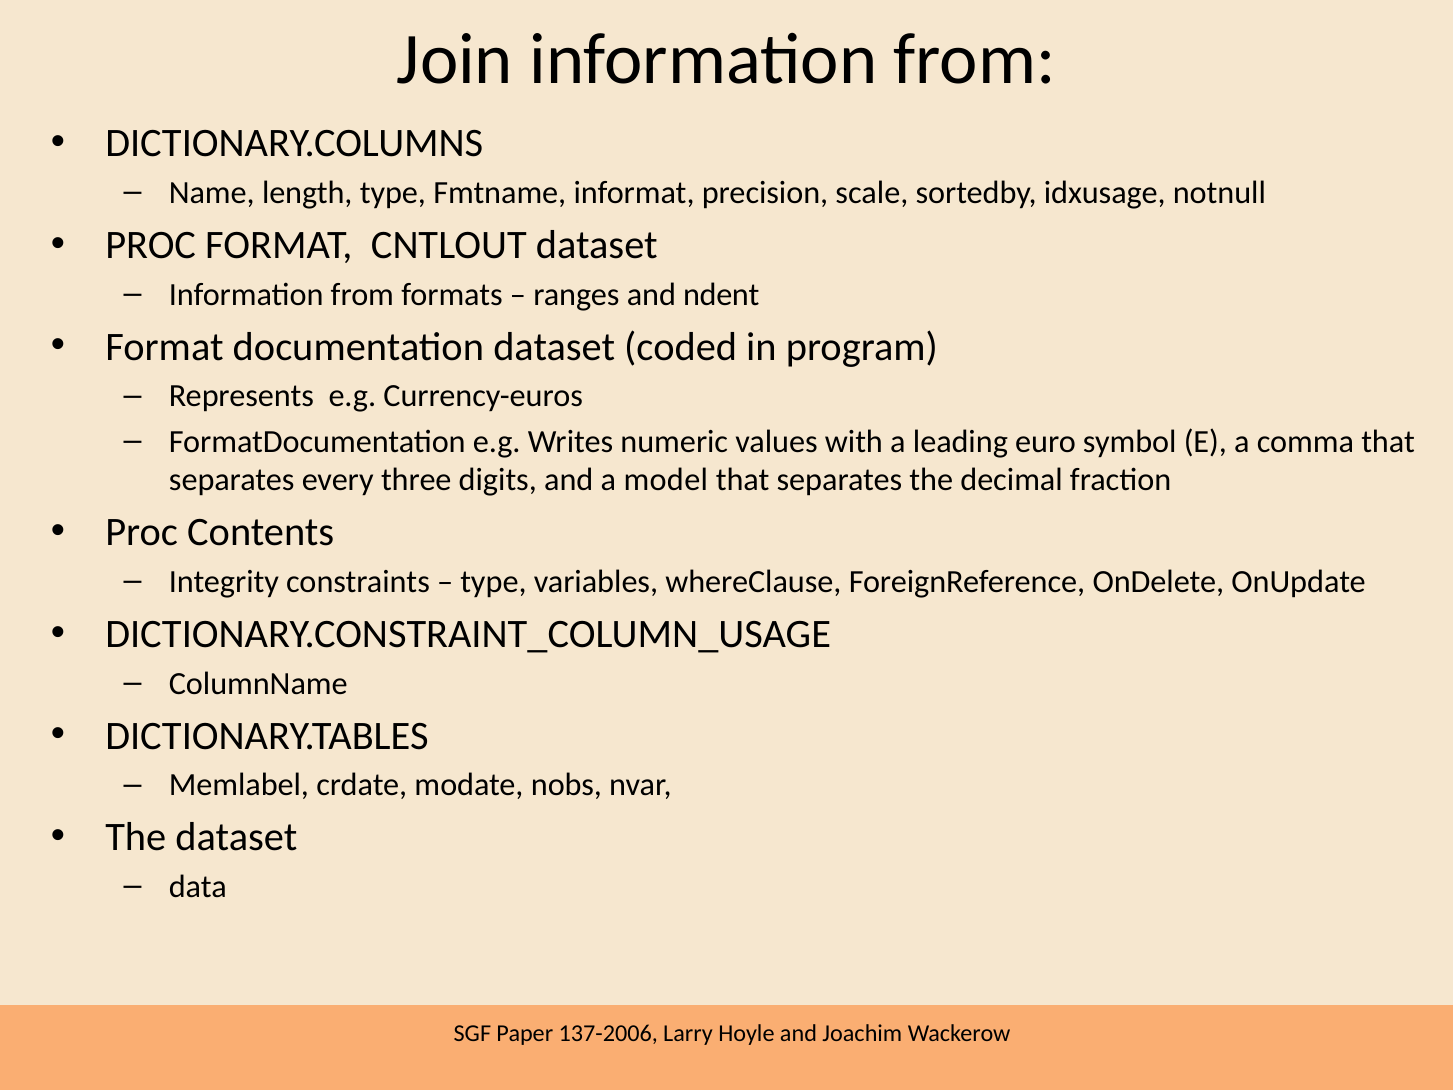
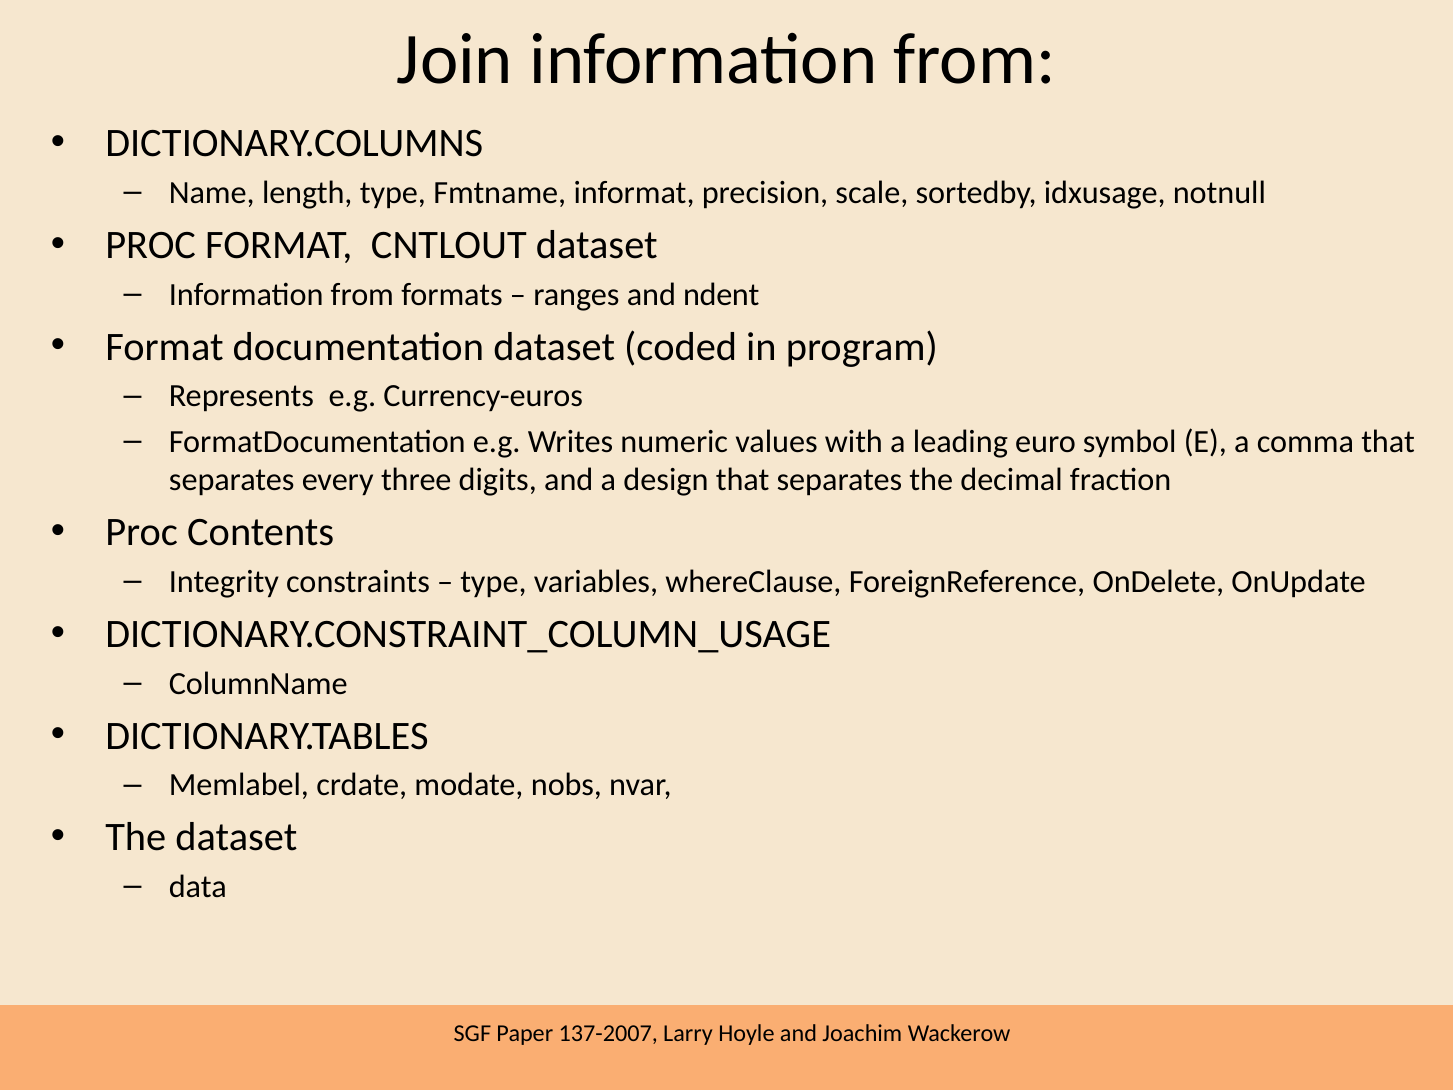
model: model -> design (666, 480)
137-2006: 137-2006 -> 137-2007 (608, 1033)
